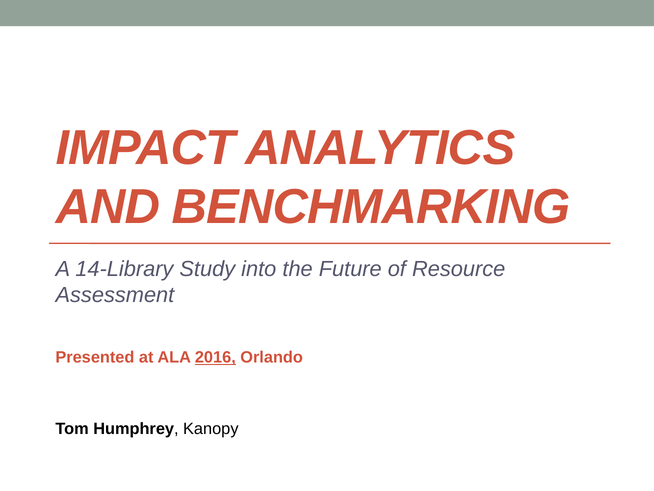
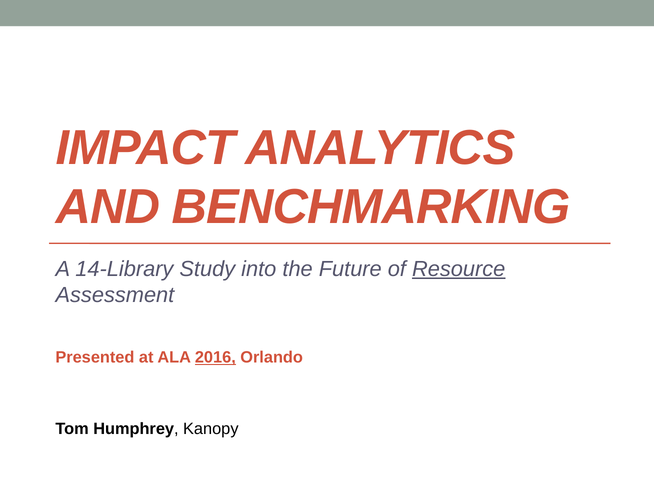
Resource underline: none -> present (459, 269)
